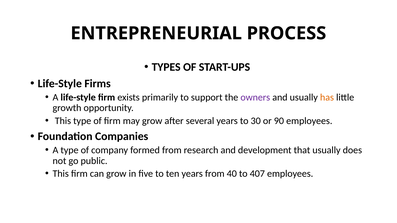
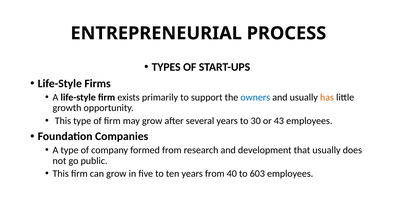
owners colour: purple -> blue (255, 97)
90: 90 -> 43 (279, 121)
407: 407 -> 603 (257, 174)
